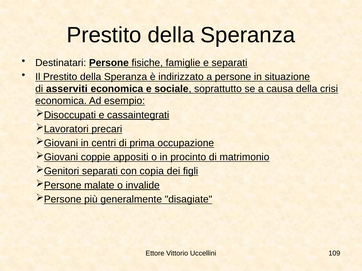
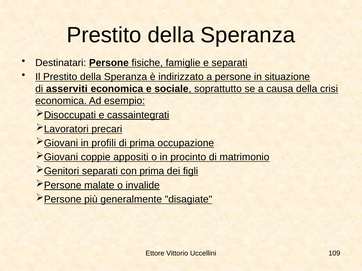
centri: centri -> profili (104, 143)
con copia: copia -> prima (152, 171)
